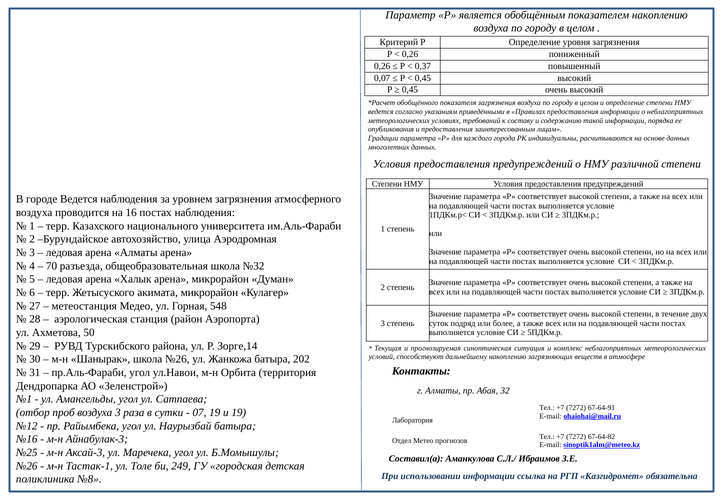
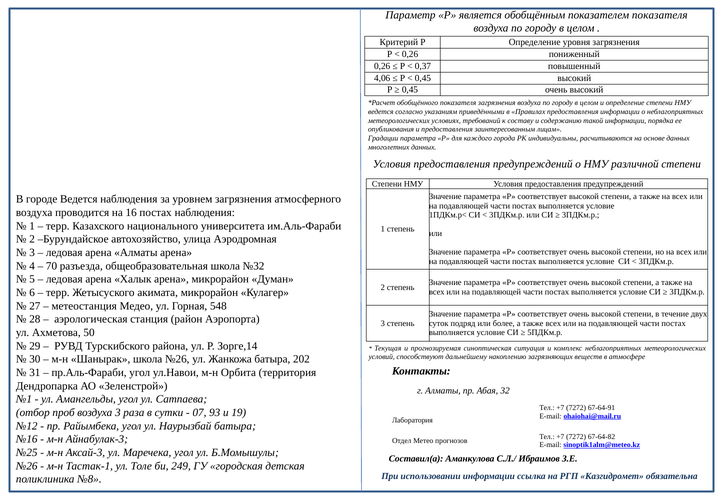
показателем накоплению: накоплению -> показателя (660, 15)
0,07: 0,07 -> 4,06 (382, 78)
07 19: 19 -> 93 (215, 413)
